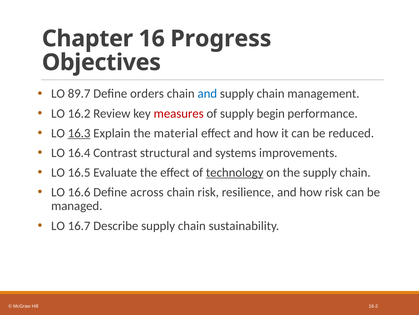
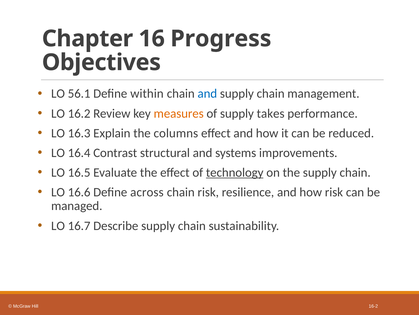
89.7: 89.7 -> 56.1 (79, 94)
orders: orders -> within (147, 94)
measures colour: red -> orange (179, 113)
begin: begin -> takes (271, 113)
16.3 underline: present -> none (79, 133)
material: material -> columns (176, 133)
